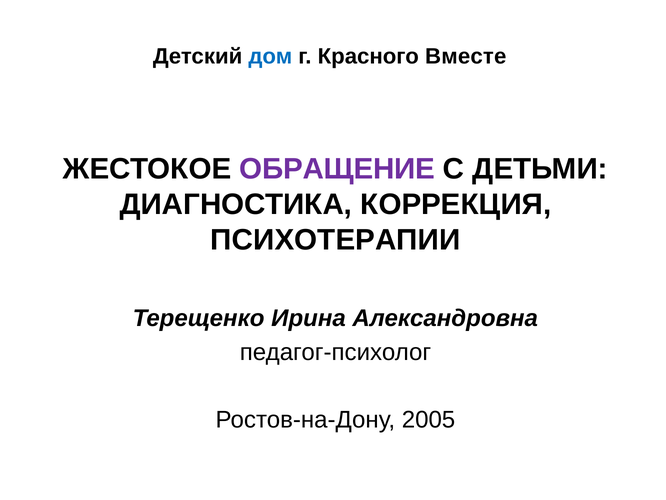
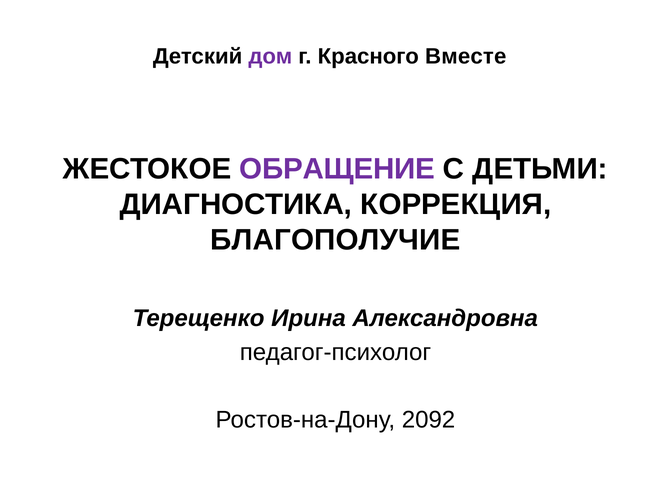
дом colour: blue -> purple (270, 56)
ПСИХОТЕРАПИИ: ПСИХОТЕРАПИИ -> БЛАГОПОЛУЧИЕ (335, 240)
2005: 2005 -> 2092 (429, 419)
